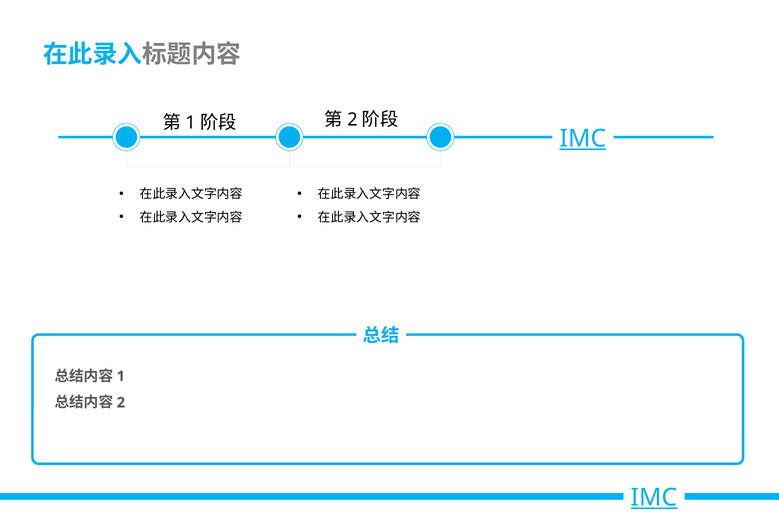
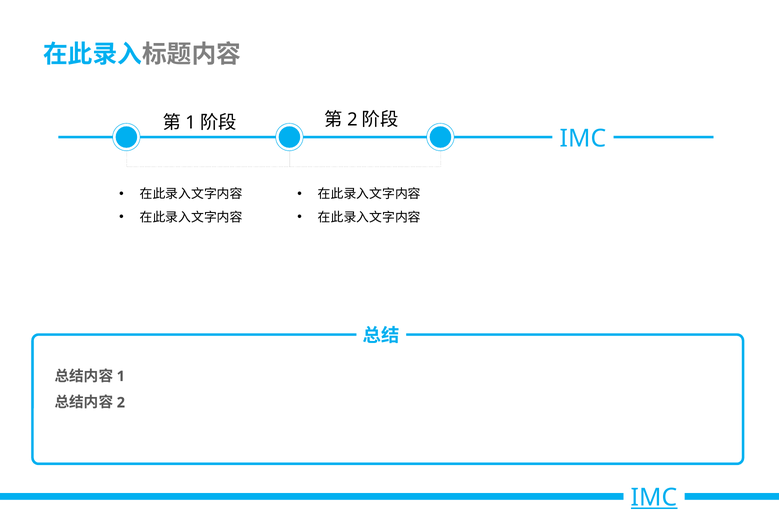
IMC underline: present -> none (583, 139)
